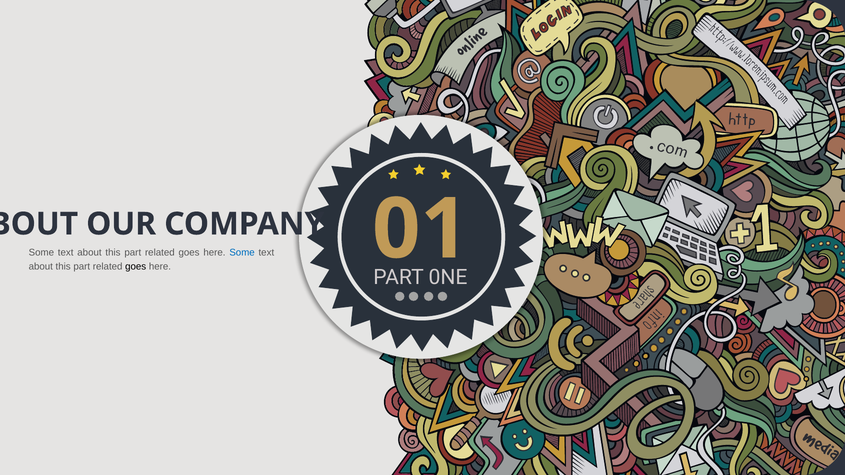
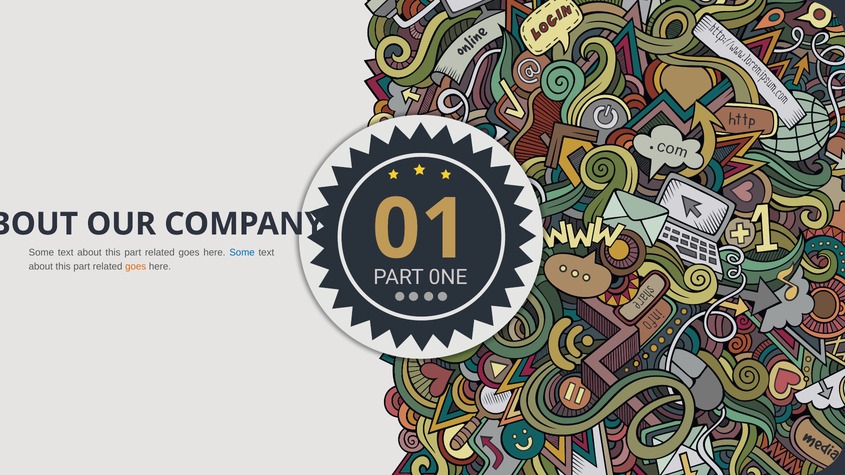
goes colour: black -> orange (136, 267)
